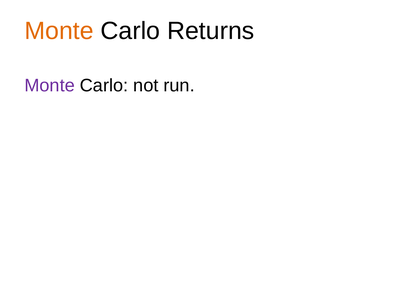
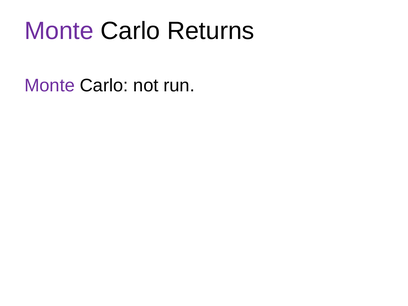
Monte colour: orange -> purple (59, 31)
